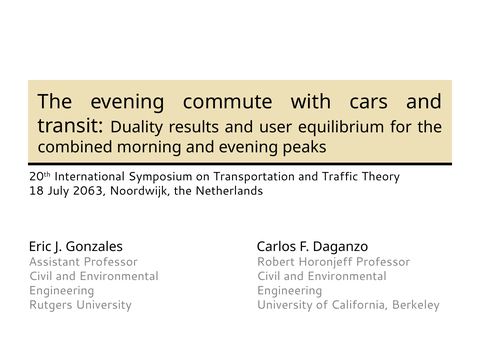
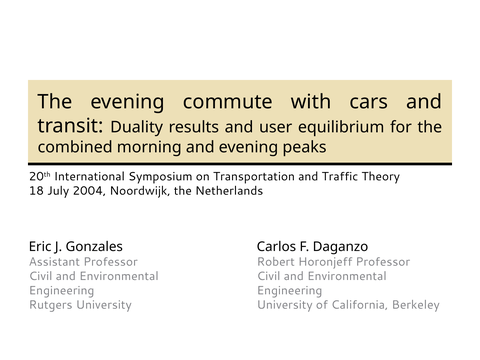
2063: 2063 -> 2004 (89, 191)
